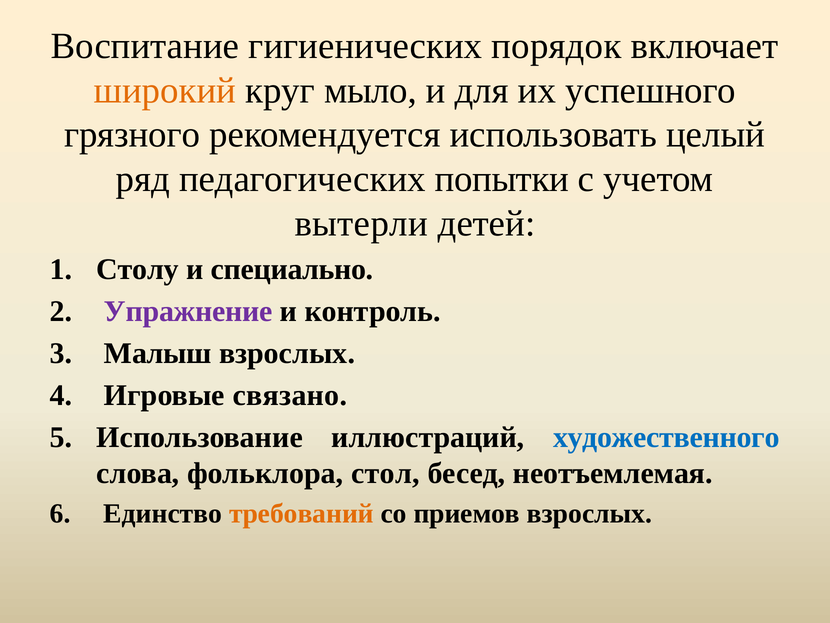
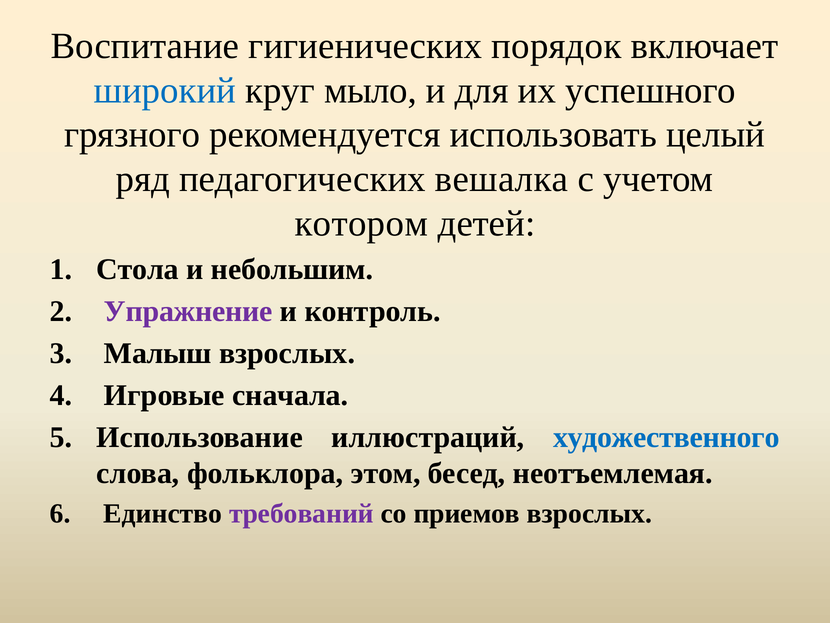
широкий colour: orange -> blue (165, 90)
попытки: попытки -> вешалка (502, 179)
вытерли: вытерли -> котором (361, 223)
Столу: Столу -> Стола (138, 269)
специально: специально -> небольшим (292, 269)
связано: связано -> сначала (290, 395)
стол: стол -> этом (386, 473)
требований colour: orange -> purple (301, 513)
